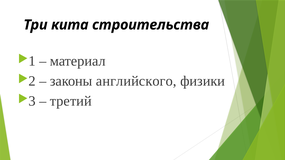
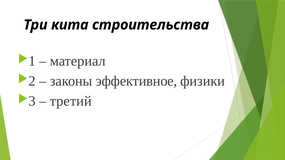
английского: английского -> эффективное (136, 81)
